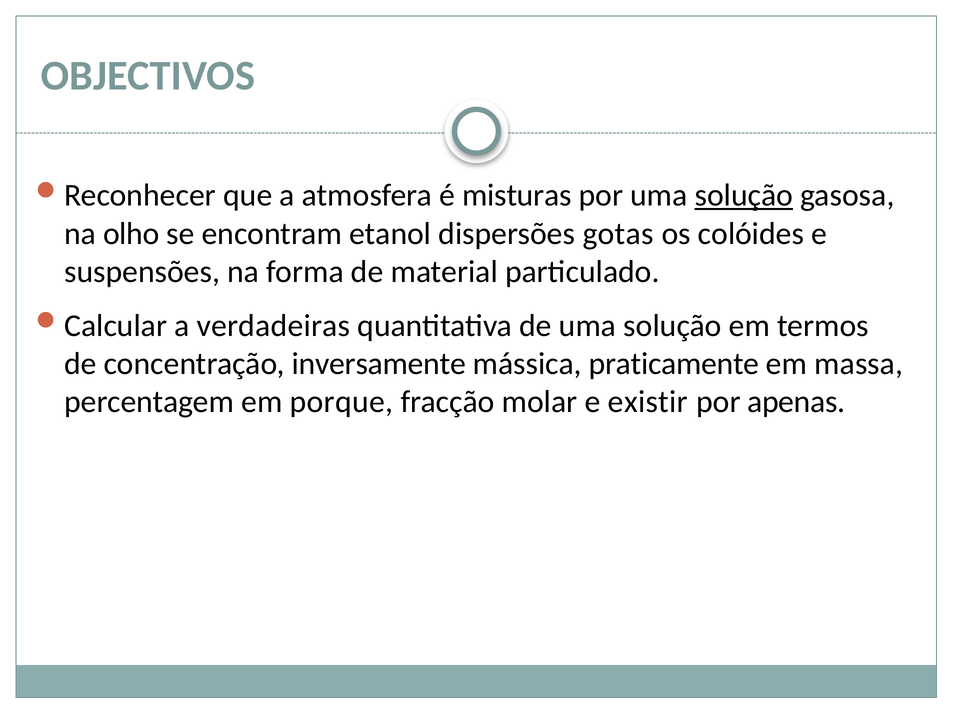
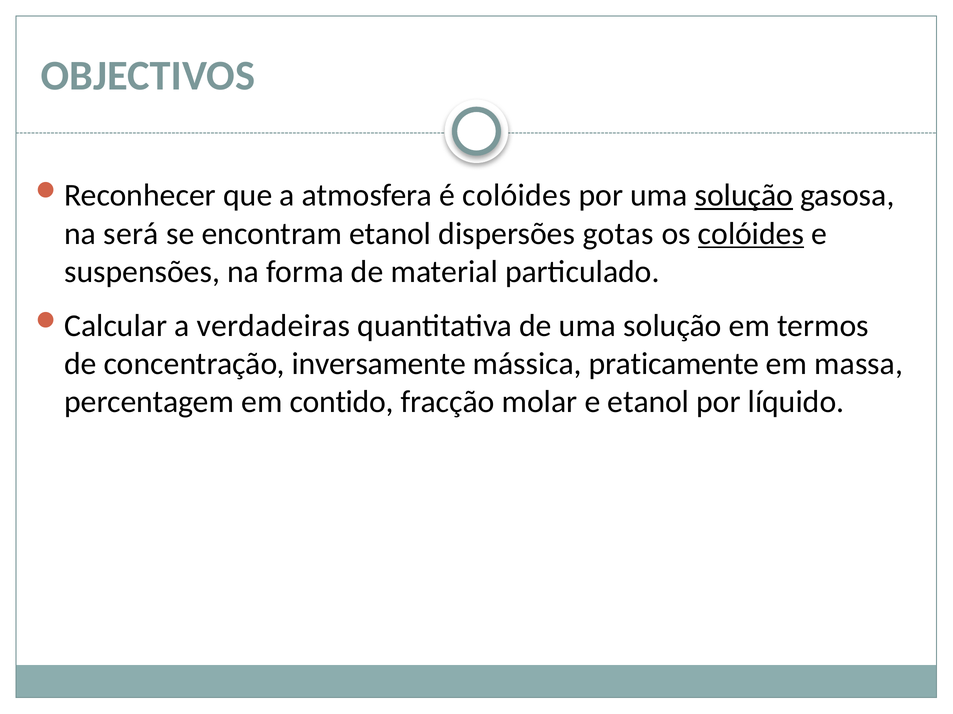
é misturas: misturas -> colóides (517, 196)
olho: olho -> será (131, 234)
colóides underline: none -> present (751, 234)
porque: porque -> contido (342, 402)
e existir: existir -> etanol (648, 402)
apenas: apenas -> líquido (796, 402)
